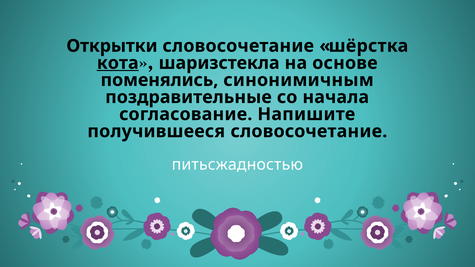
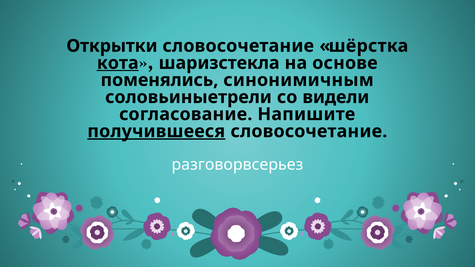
поздравительные: поздравительные -> соловьиныетрели (188, 97)
начала: начала -> видели (336, 97)
получившееся underline: none -> present (156, 131)
питьсжадностью: питьсжадностью -> разговорвсерьез (237, 165)
